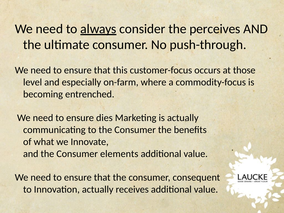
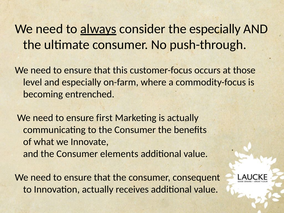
the perceives: perceives -> especially (215, 29)
dies: dies -> first (104, 118)
